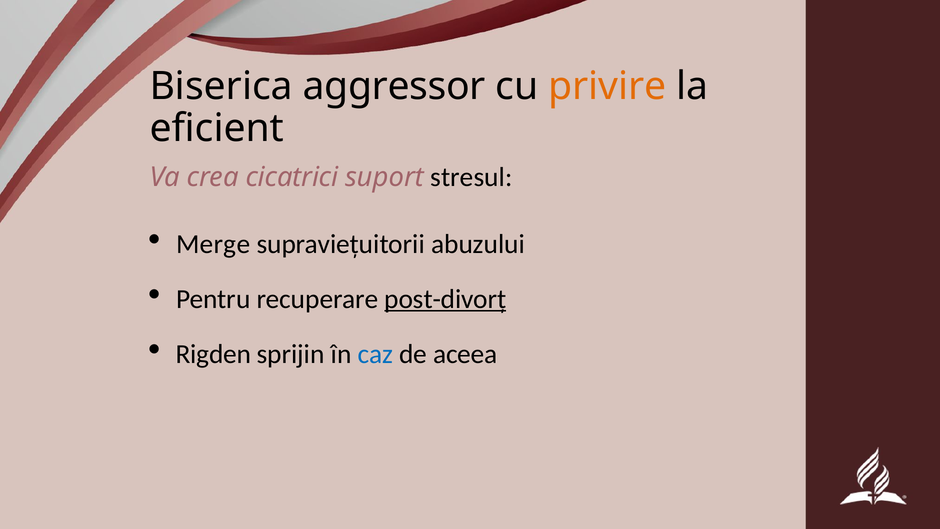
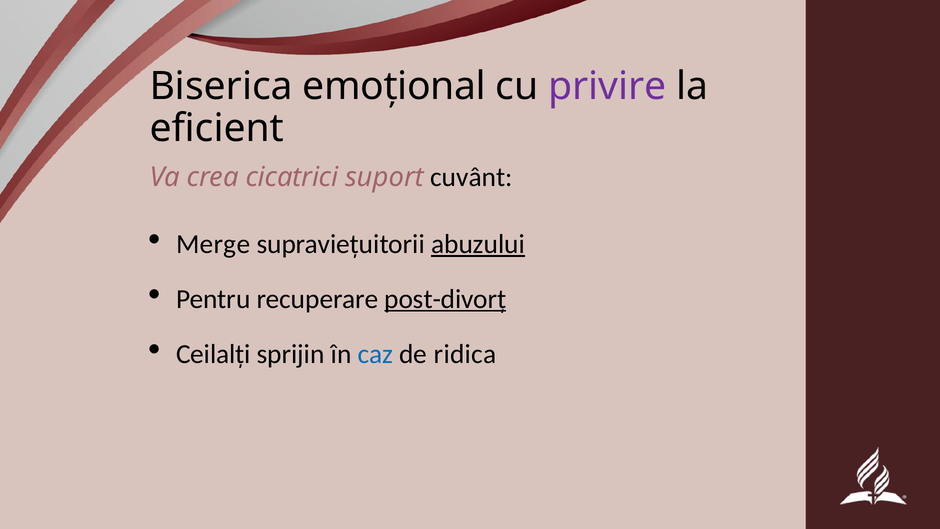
aggressor: aggressor -> emoțional (394, 86)
privire colour: orange -> purple (607, 86)
stresul: stresul -> cuvânt (471, 177)
abuzului underline: none -> present (478, 244)
Rigden: Rigden -> Ceilalți (213, 354)
aceea: aceea -> ridica (465, 354)
